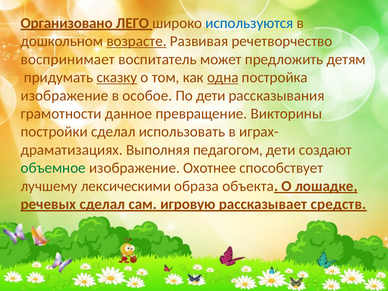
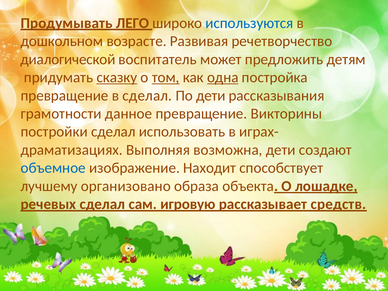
Организовано: Организовано -> Продумывать (67, 23)
возрасте underline: present -> none (137, 41)
воспринимает: воспринимает -> диалогической (68, 59)
том underline: none -> present (166, 77)
изображение: изображение -> превращение (65, 96)
в особое: особое -> сделал (147, 96)
педагогом: педагогом -> возможна (228, 150)
объемное colour: green -> blue (53, 168)
Охотнее: Охотнее -> Находит (210, 168)
лексическими: лексическими -> организовано (126, 186)
